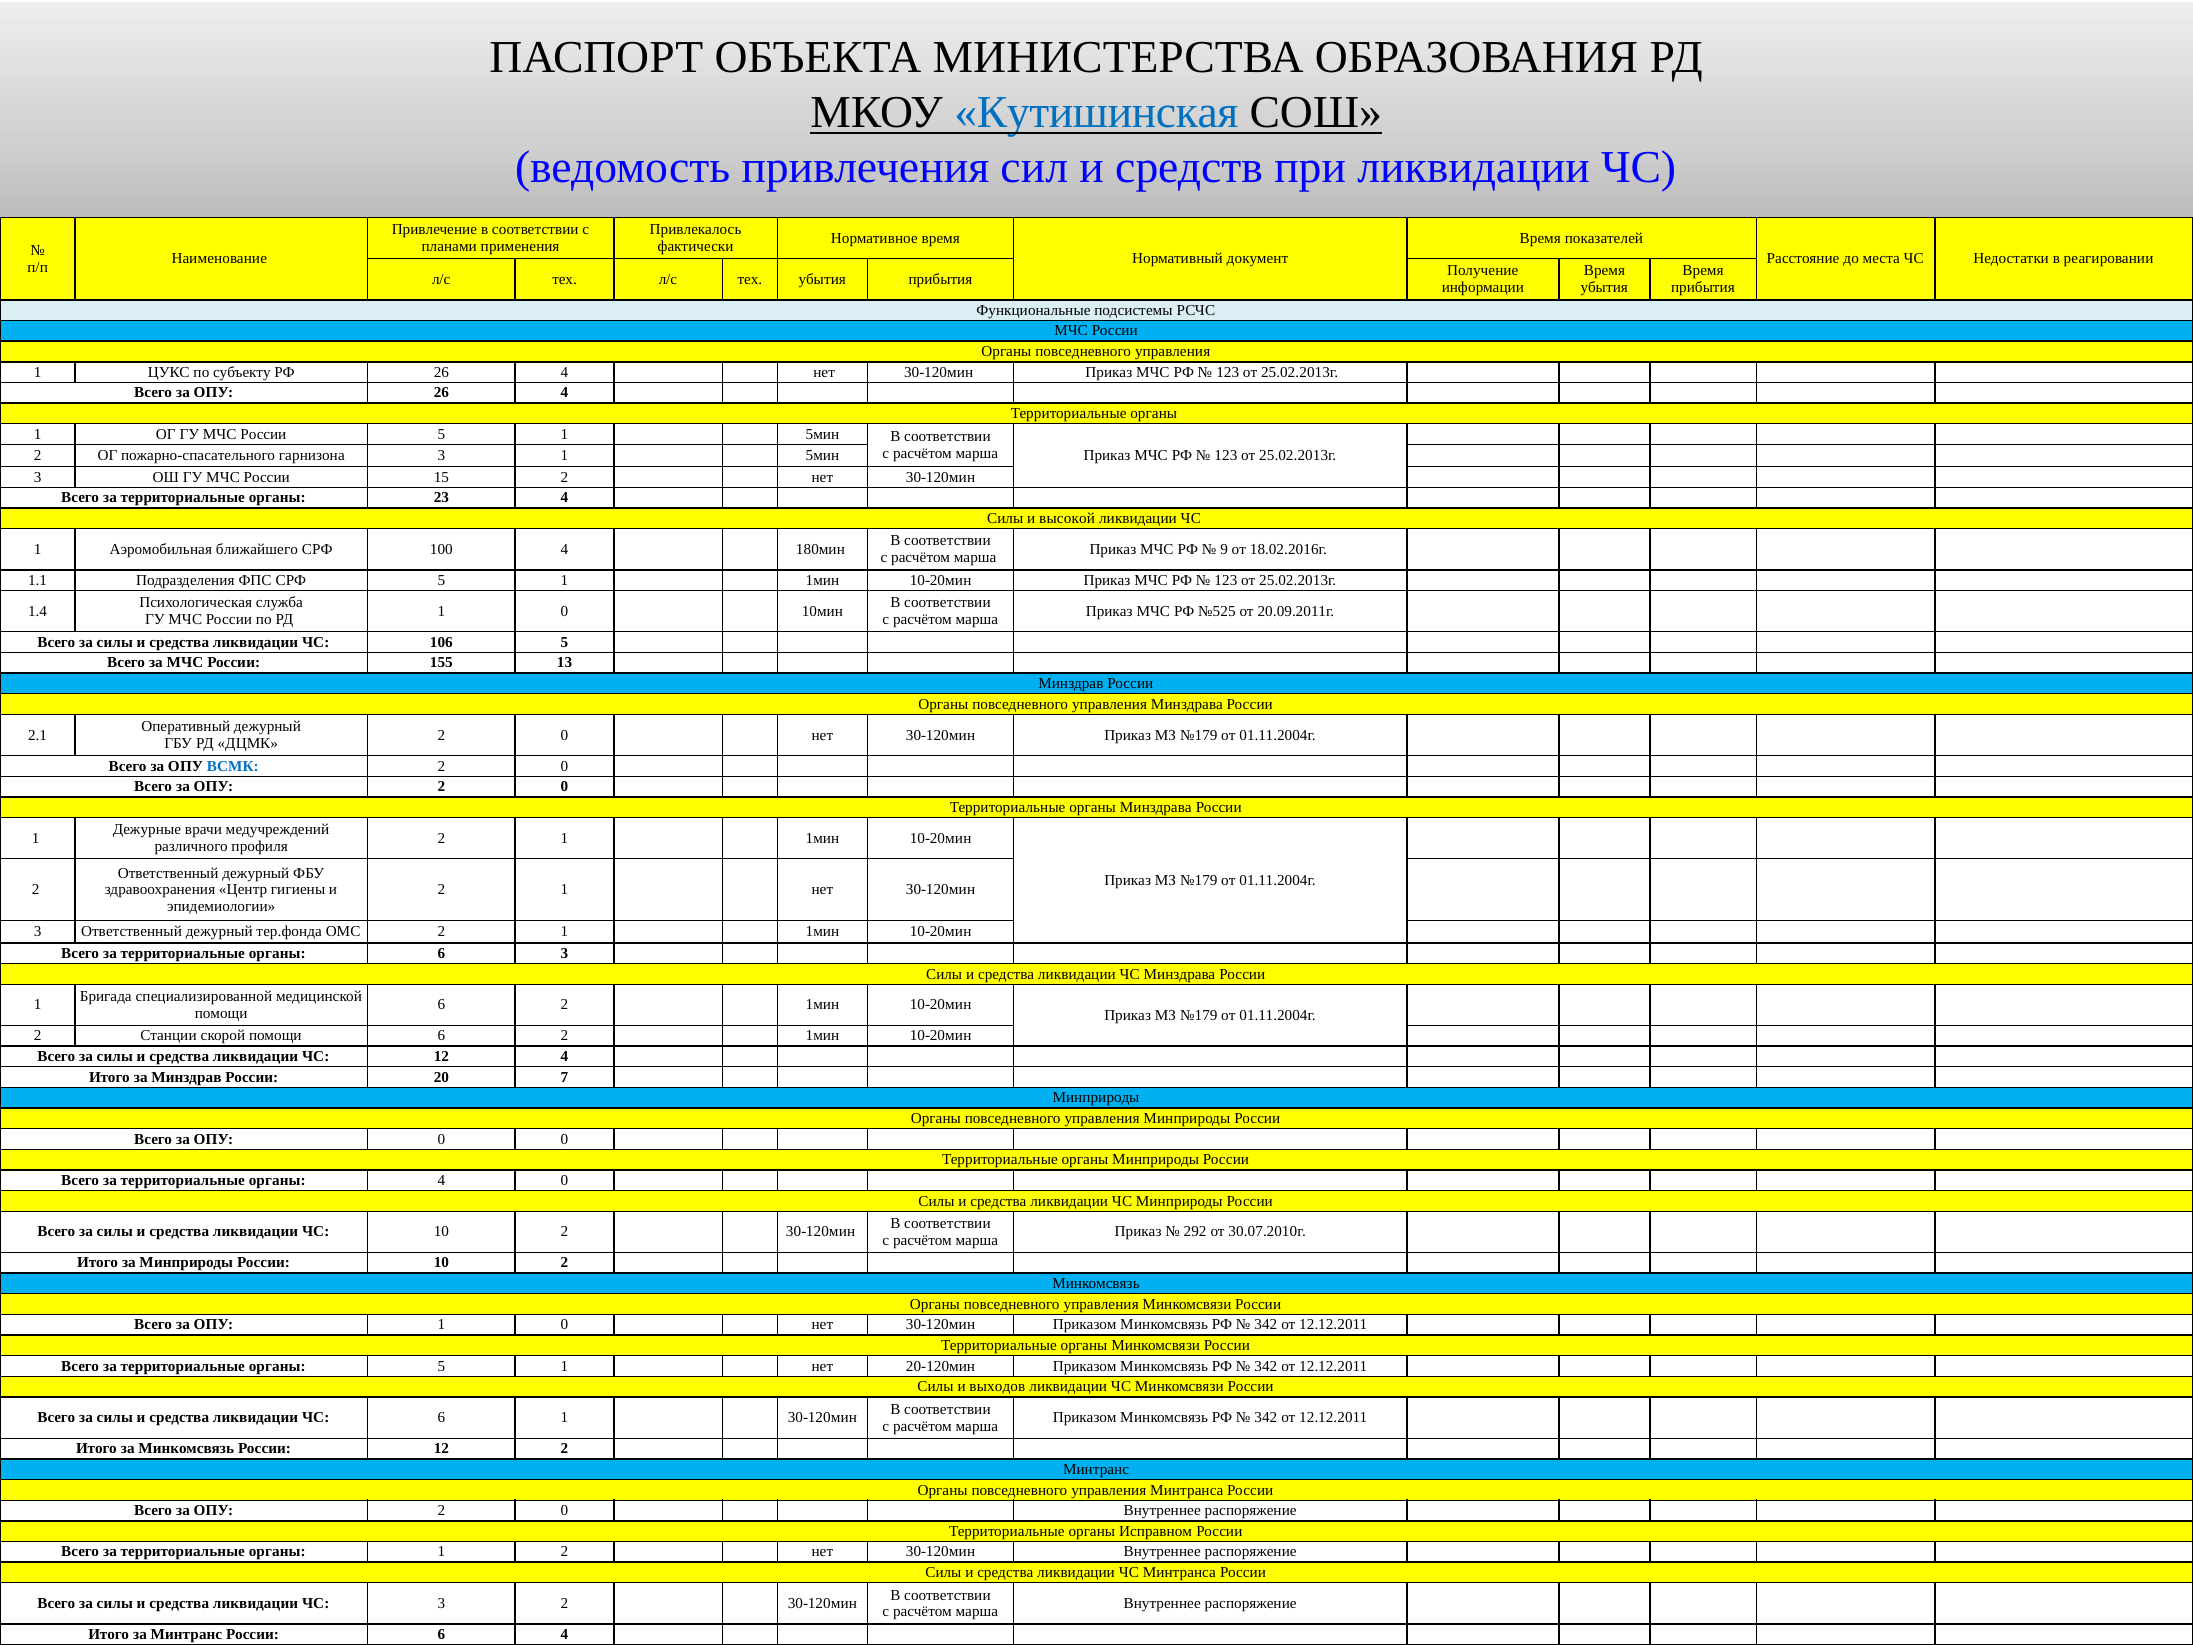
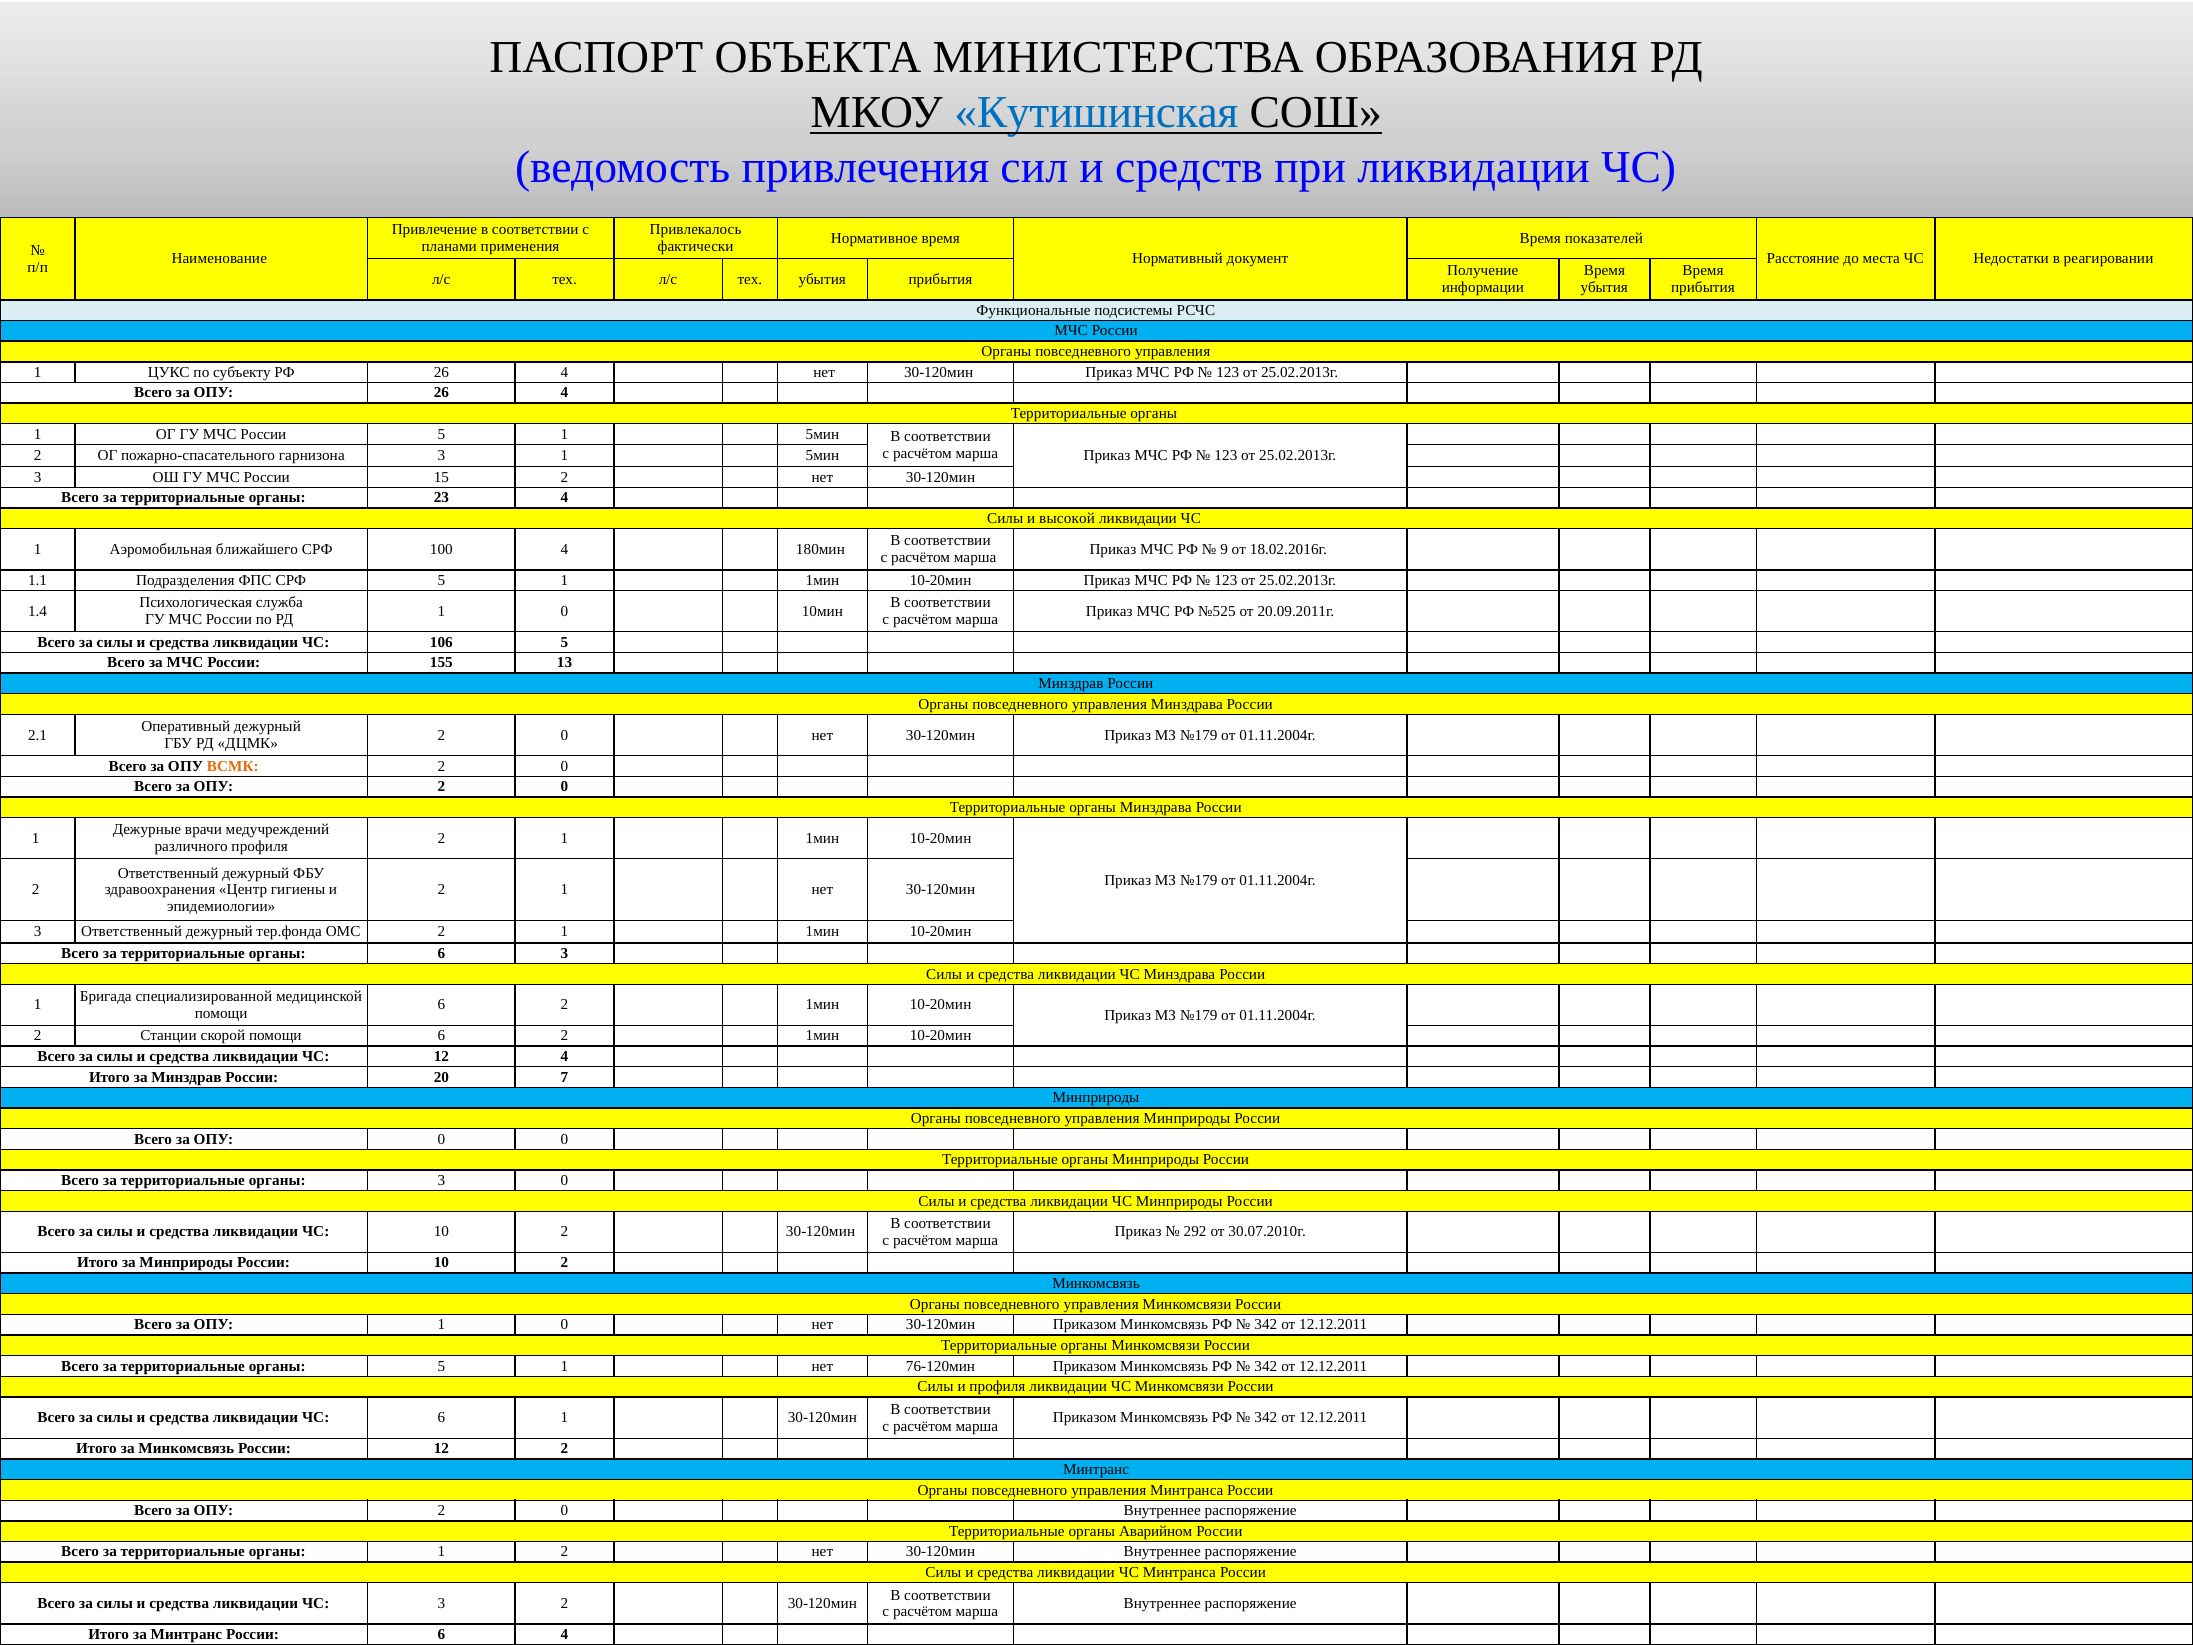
ВСМК colour: blue -> orange (233, 766)
органы 4: 4 -> 3 (441, 1180)
20-120мин: 20-120мин -> 76-120мин (940, 1366)
и выходов: выходов -> профиля (997, 1387)
Исправном: Исправном -> Аварийном (1156, 1531)
